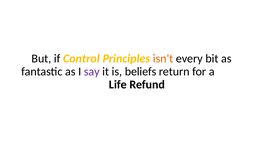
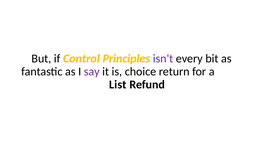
isn't colour: orange -> purple (163, 58)
beliefs: beliefs -> choice (141, 71)
Life: Life -> List (118, 84)
